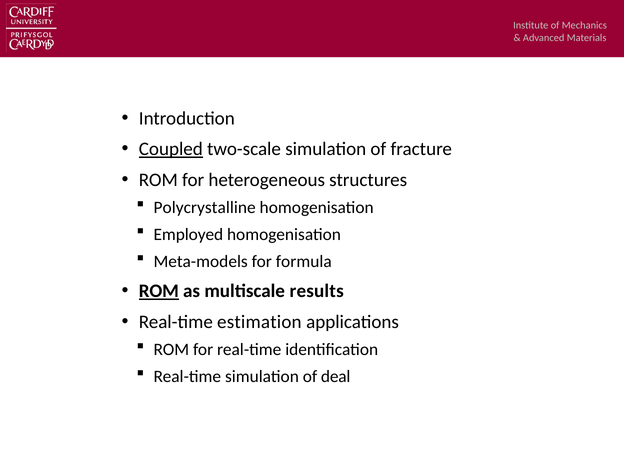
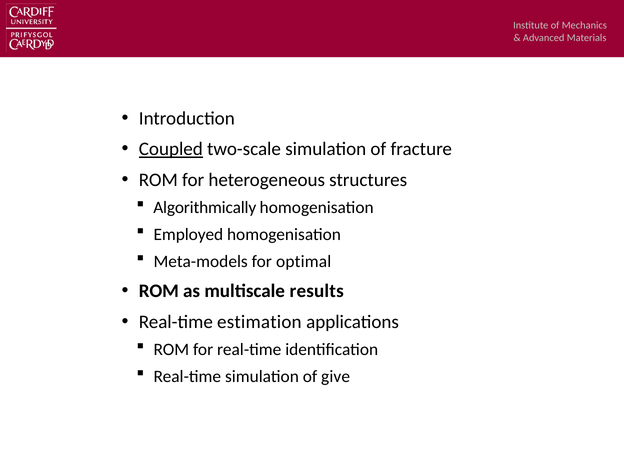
Polycrystalline: Polycrystalline -> Algorithmically (205, 208)
formula: formula -> optimal (304, 261)
ROM underline: present -> none (159, 291)
deal: deal -> give (336, 376)
